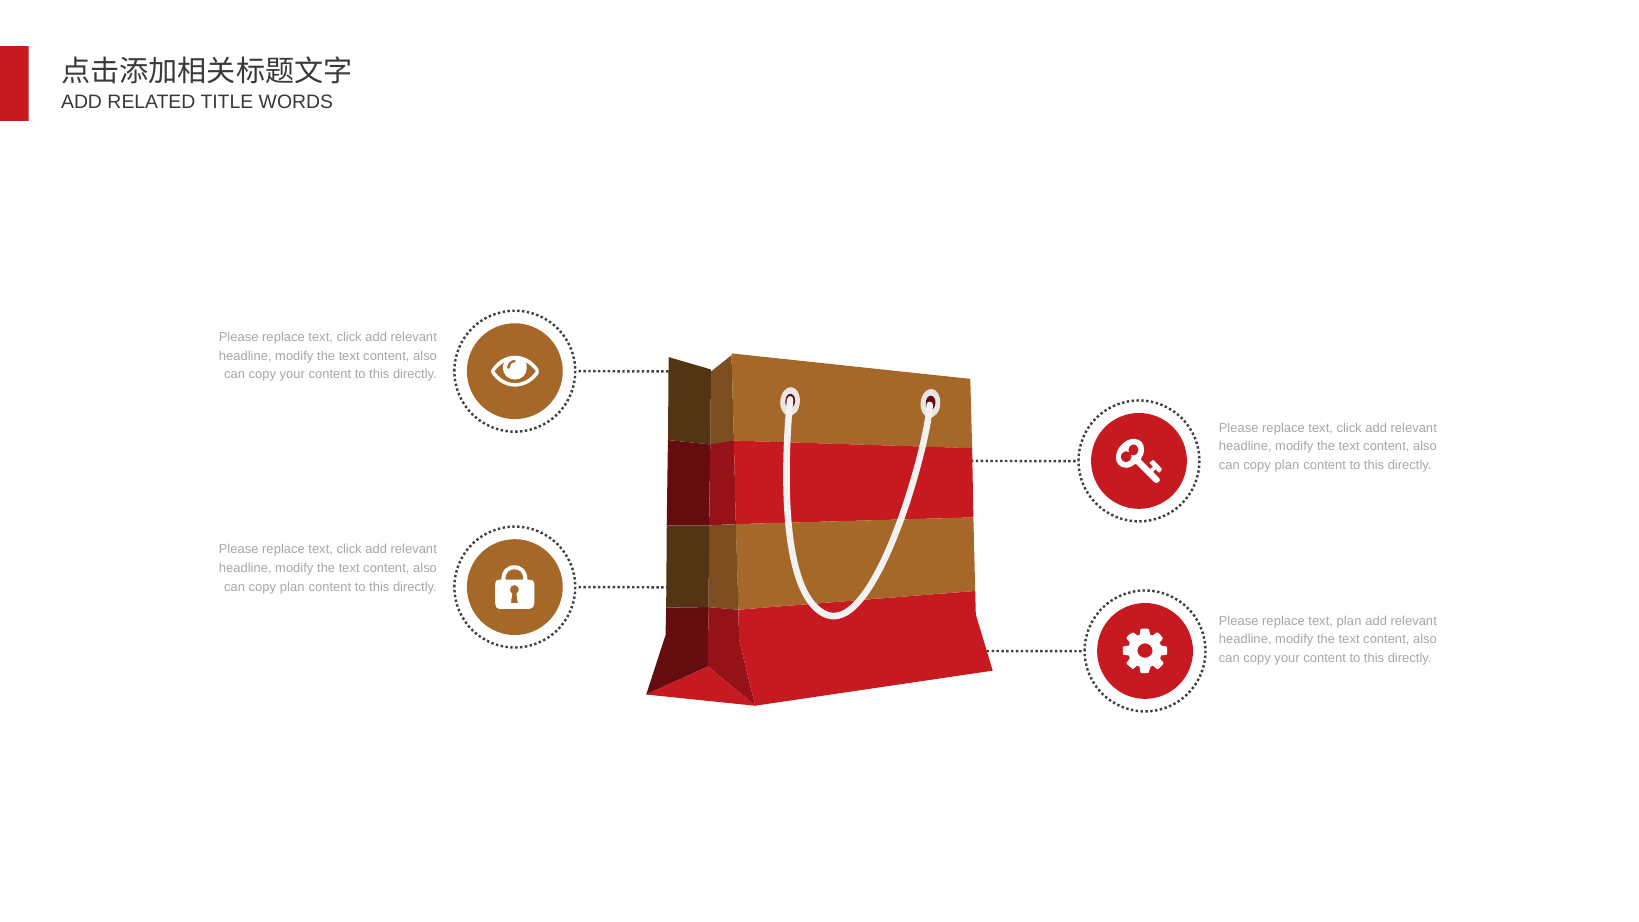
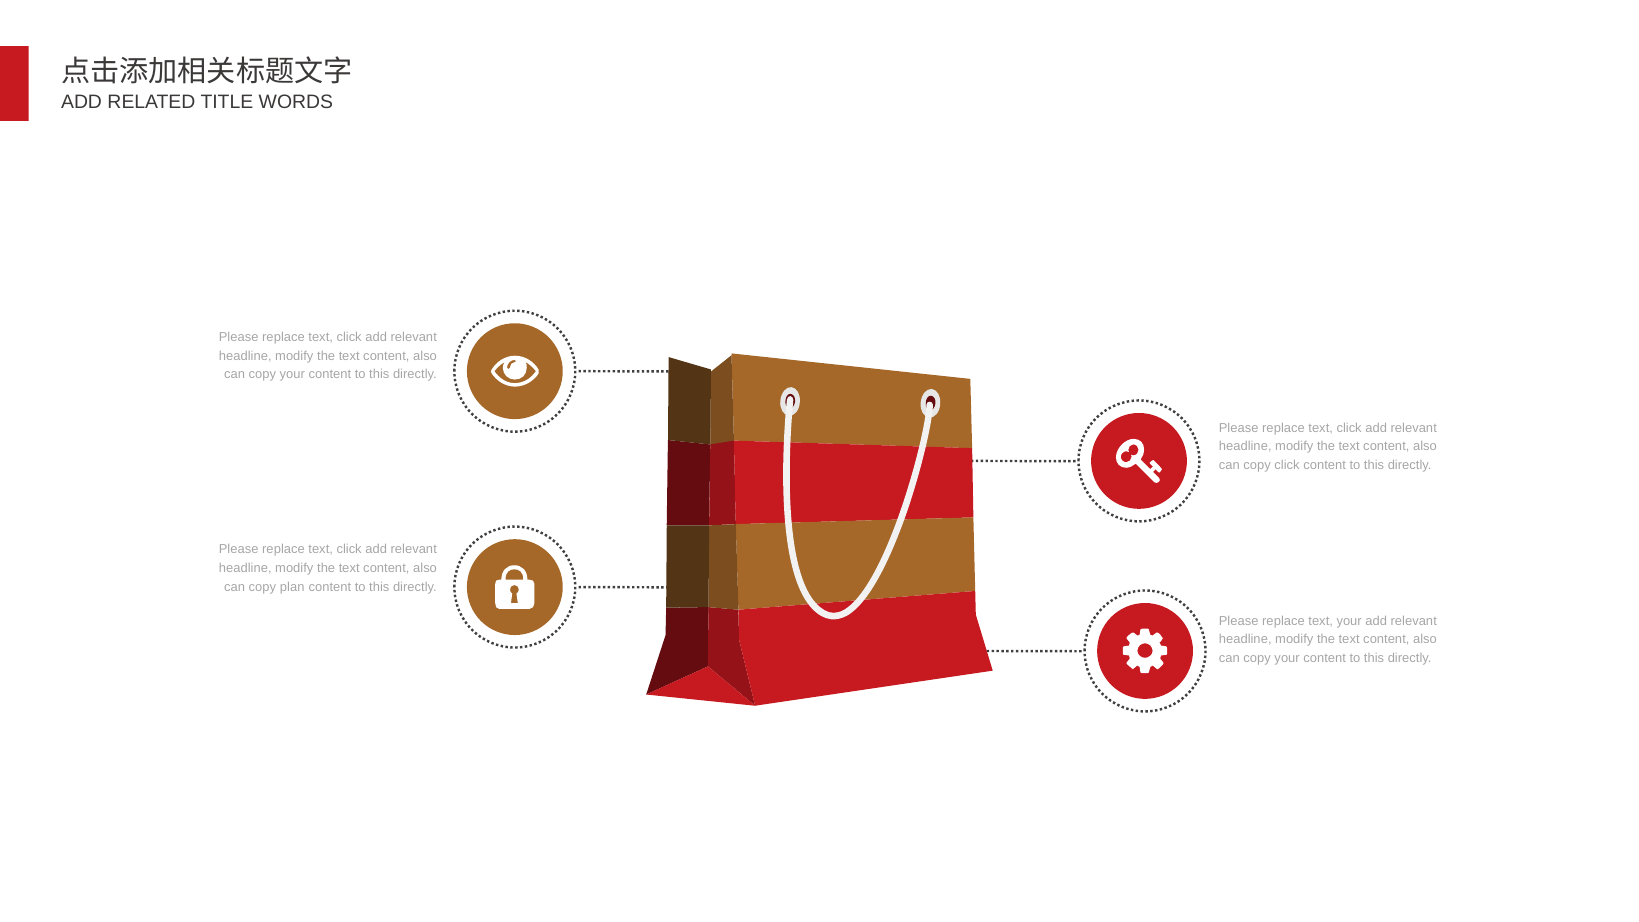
plan: plan -> click (1287, 465)
text plan: plan -> your (1349, 621)
